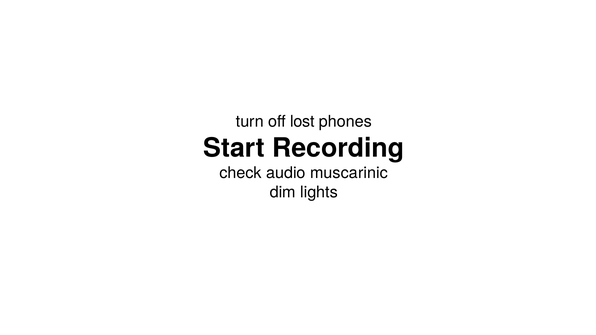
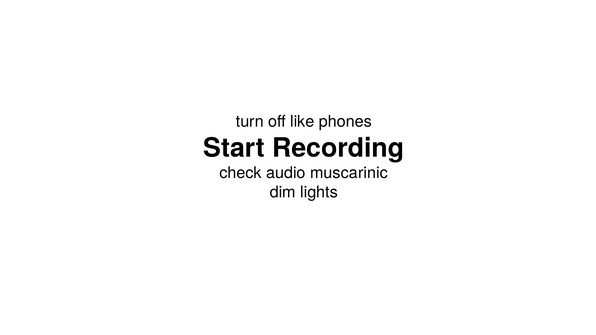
lost: lost -> like (302, 122)
